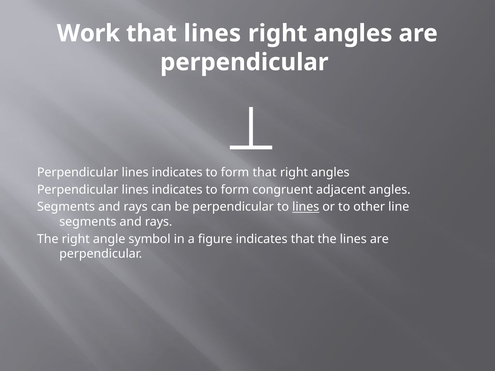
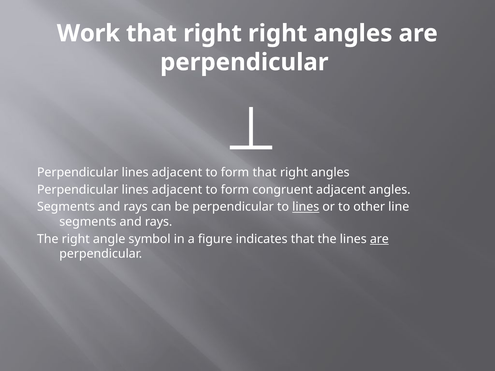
lines: lines -> right (213, 33)
indicates: indicates -> adjacent (177, 172)
indicates: indicates -> adjacent (177, 190)
are underline: none -> present (379, 239)
